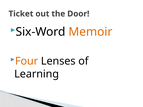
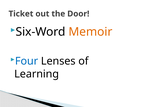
Four colour: orange -> blue (27, 61)
